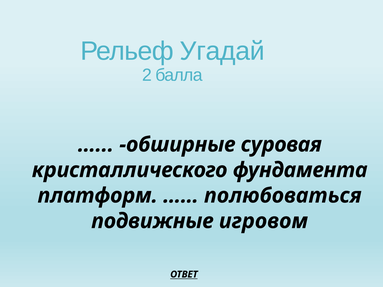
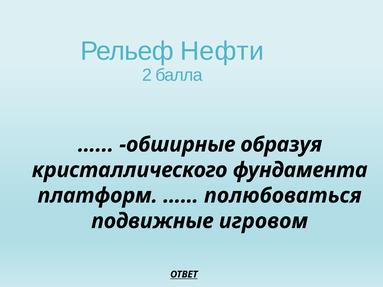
Угадай: Угадай -> Нефти (222, 51)
суровая: суровая -> образуя (281, 145)
